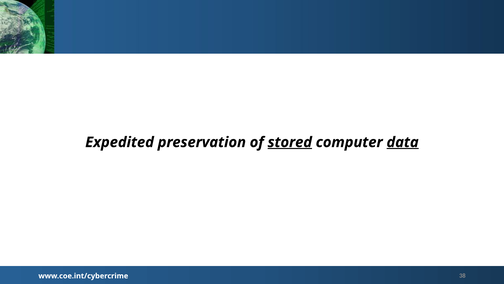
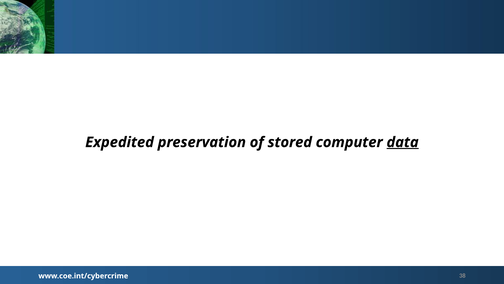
stored underline: present -> none (290, 142)
